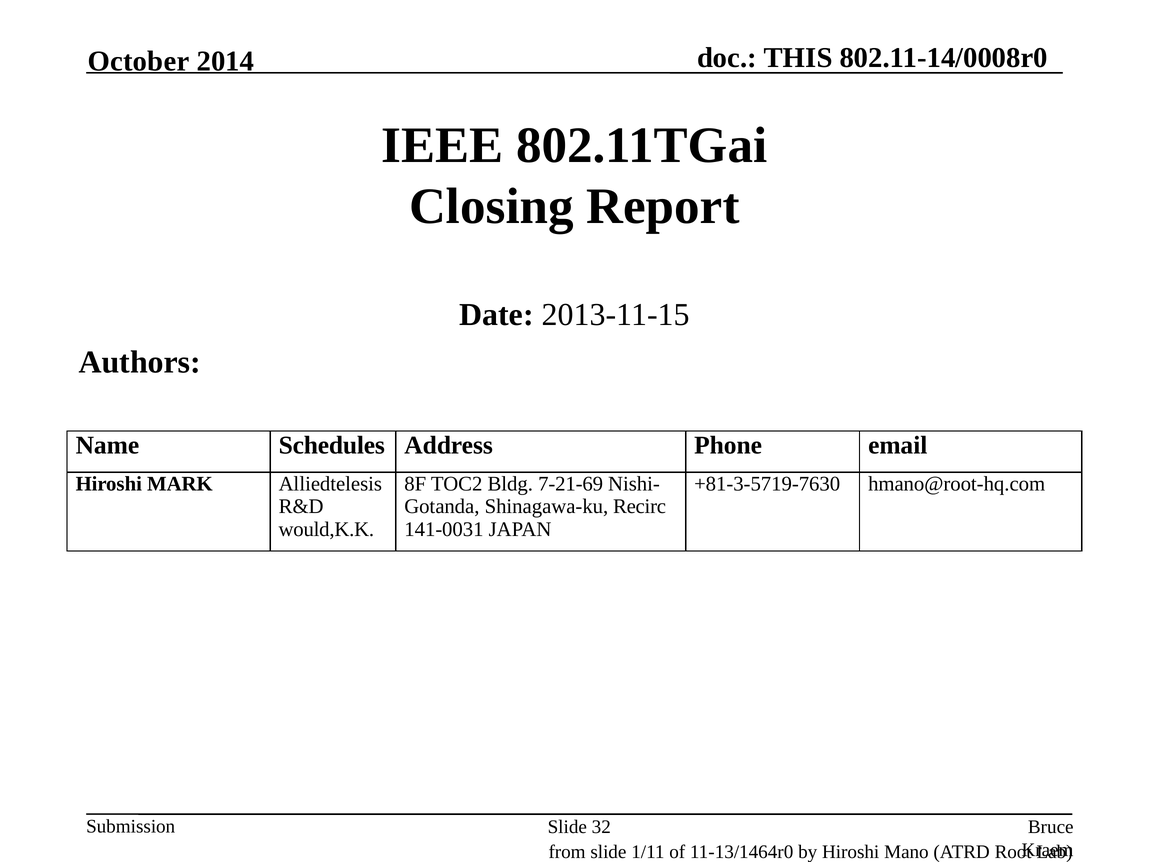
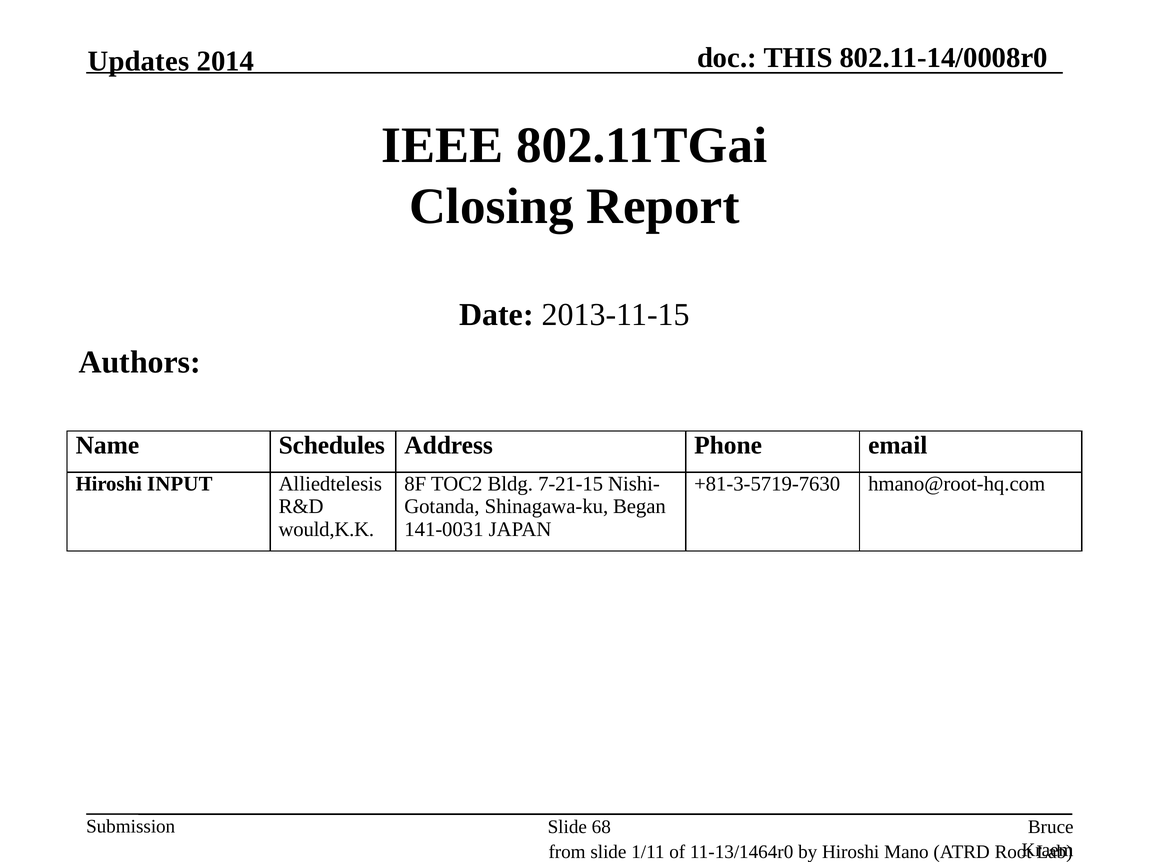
October: October -> Updates (138, 61)
MARK: MARK -> INPUT (180, 484)
7-21-69: 7-21-69 -> 7-21-15 (571, 484)
Recirc: Recirc -> Began (639, 506)
32: 32 -> 68 (601, 826)
